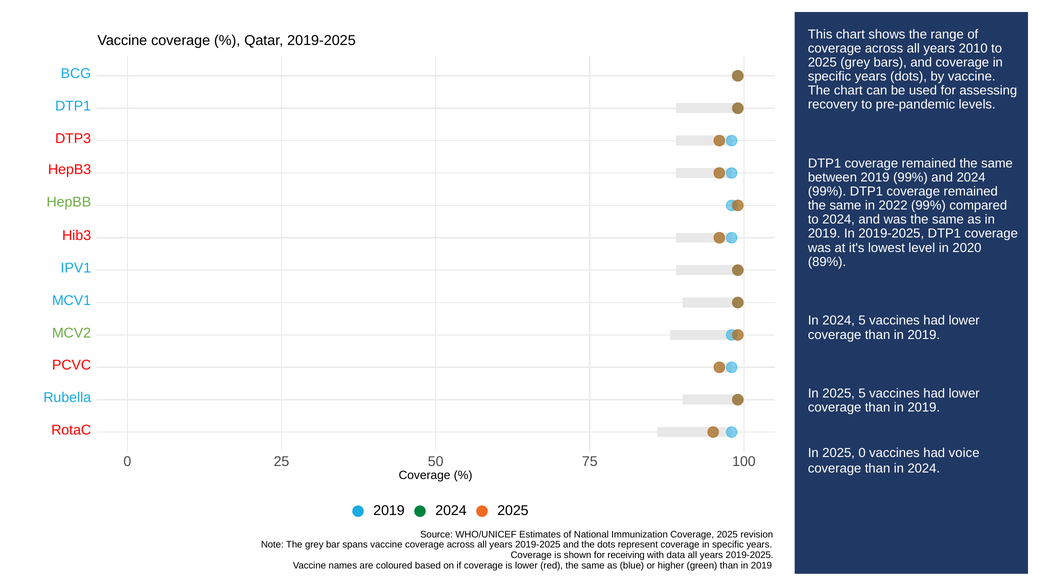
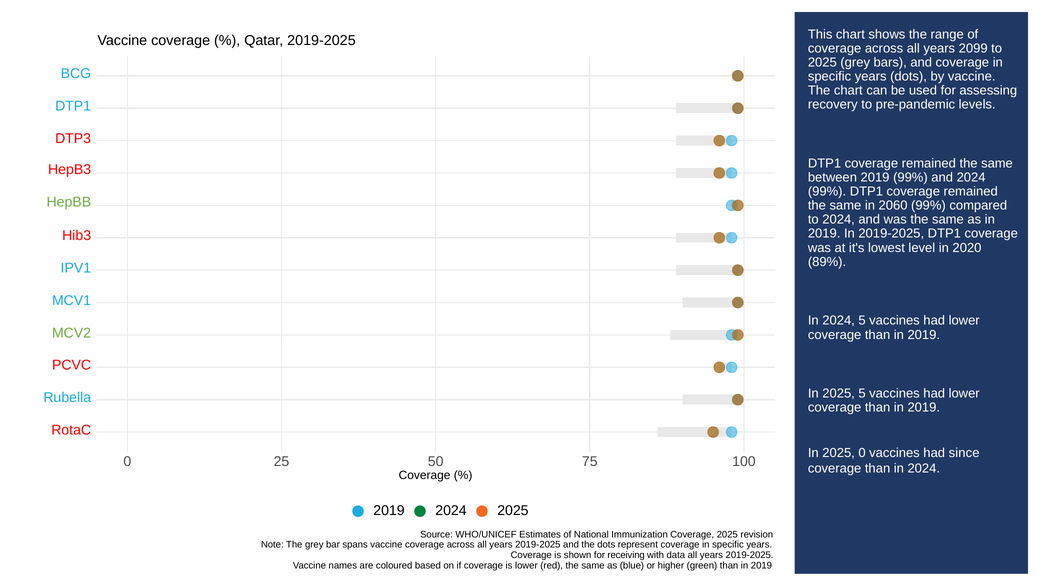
2010: 2010 -> 2099 (973, 48)
2022: 2022 -> 2060 (893, 205)
voice: voice -> since (964, 453)
